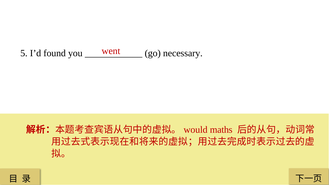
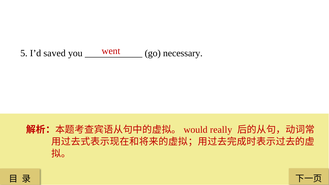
found: found -> saved (55, 53)
maths: maths -> really (221, 130)
